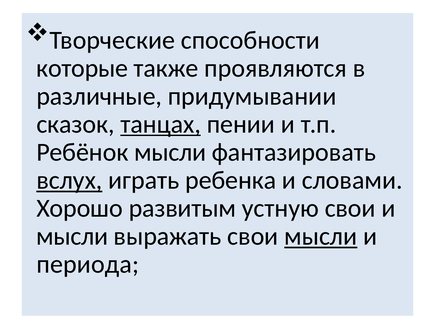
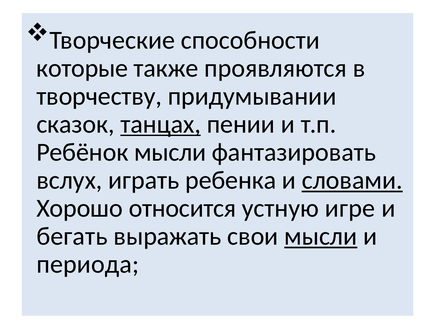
различные: различные -> творчеству (99, 96)
вслух underline: present -> none (69, 180)
словами underline: none -> present (352, 180)
развитым: развитым -> относится (183, 208)
устную свои: свои -> игре (350, 208)
мысли: мысли -> бегать (72, 236)
